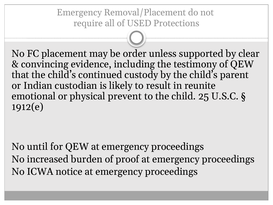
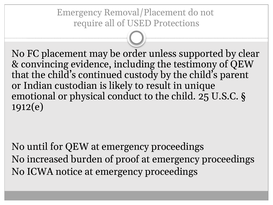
reunite: reunite -> unique (200, 85)
prevent: prevent -> conduct (125, 96)
